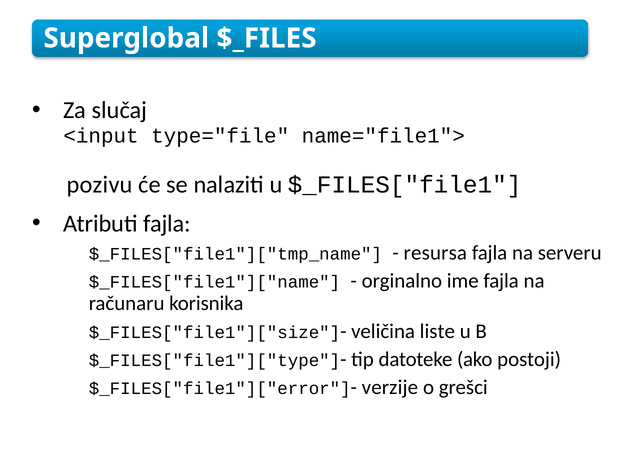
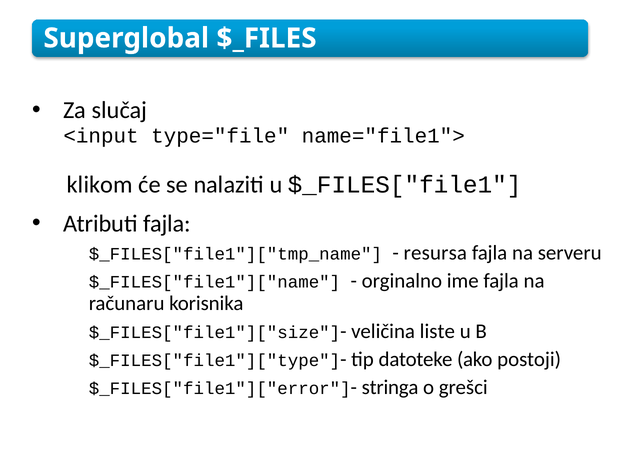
pozivu: pozivu -> klikom (100, 185)
verzije: verzije -> stringa (390, 387)
